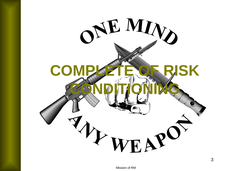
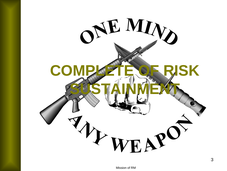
CONDITIONING: CONDITIONING -> SUSTAINMENT (125, 89)
